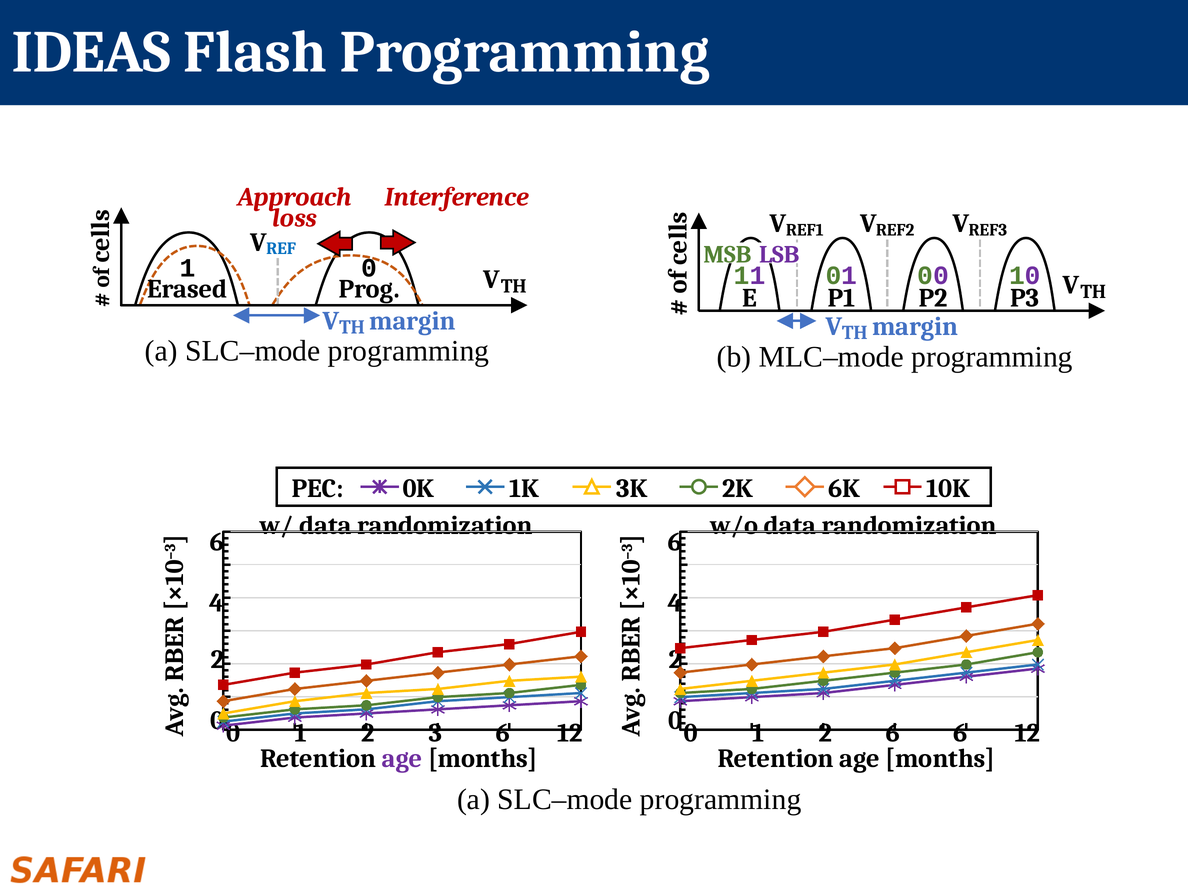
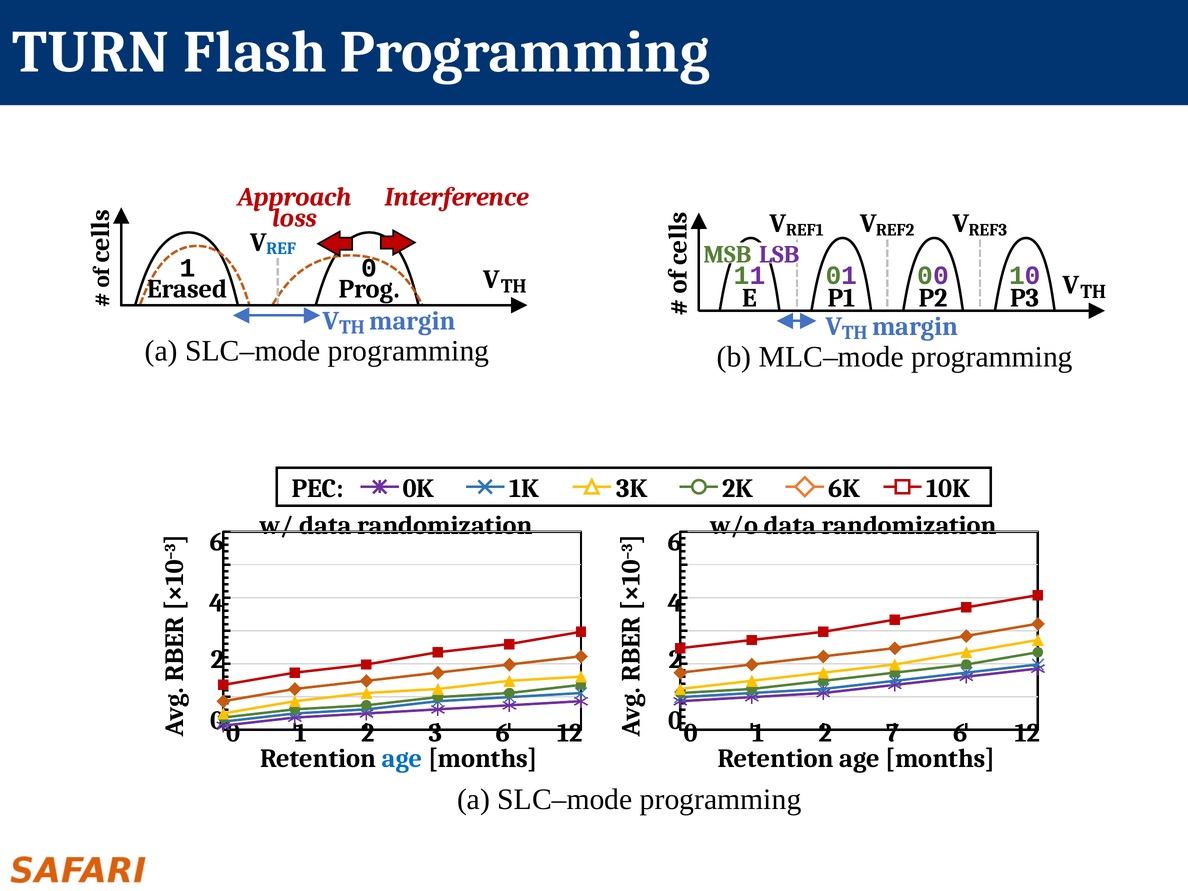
IDEAS: IDEAS -> TURN (91, 52)
2 6: 6 -> 7 (893, 733)
age colour: purple -> blue (402, 758)
